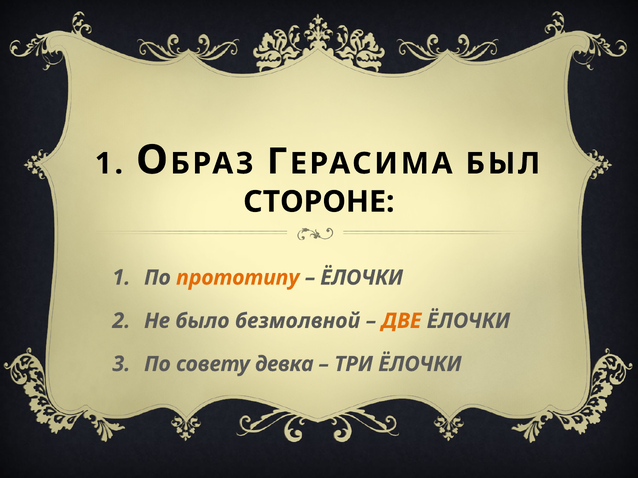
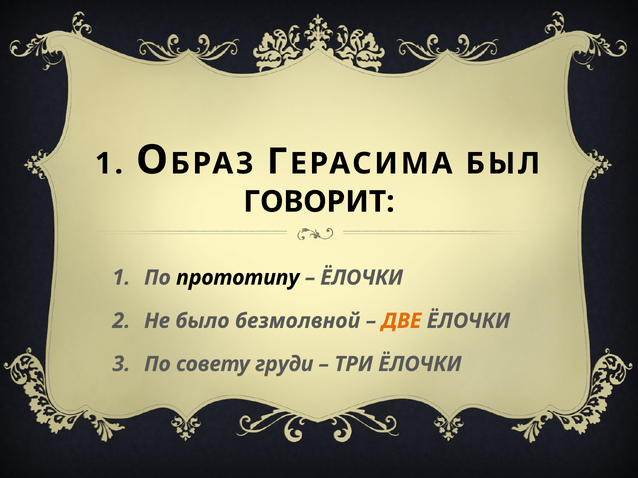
СТОРОНЕ: СТОРОНЕ -> ГОВОРИТ (319, 202)
прототипу colour: orange -> black (238, 278)
девка: девка -> груди (284, 364)
